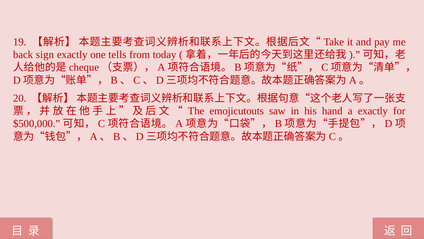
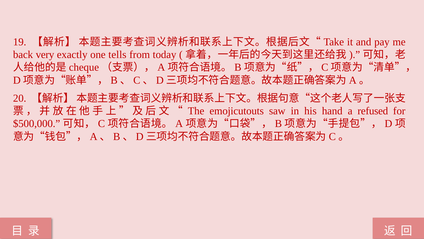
sign: sign -> very (45, 55)
a exactly: exactly -> refused (373, 111)
